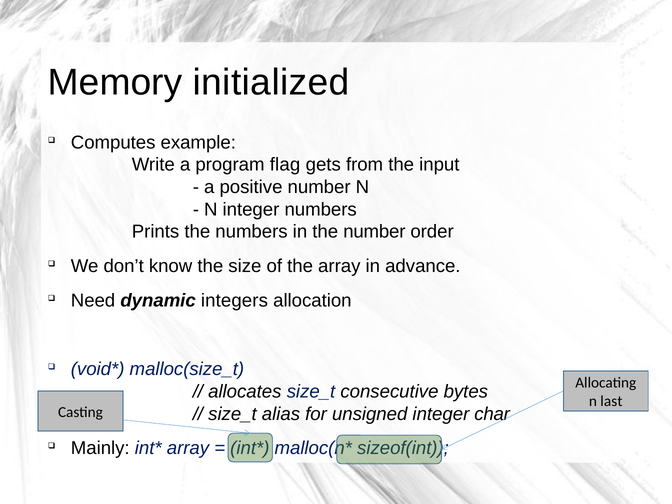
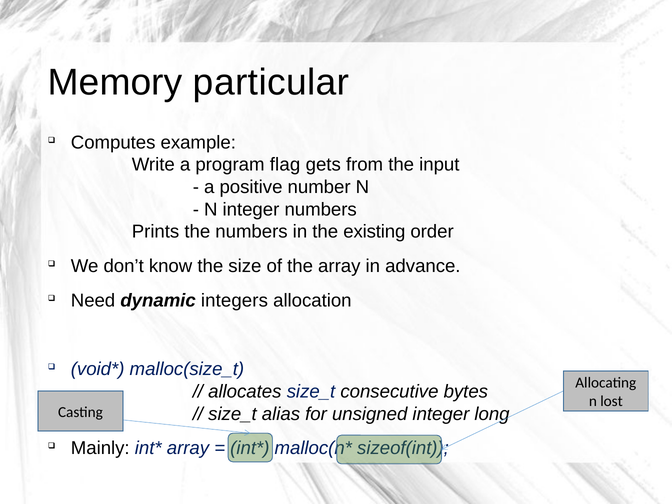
initialized: initialized -> particular (271, 82)
the number: number -> existing (374, 232)
last: last -> lost (612, 401)
char: char -> long (492, 414)
